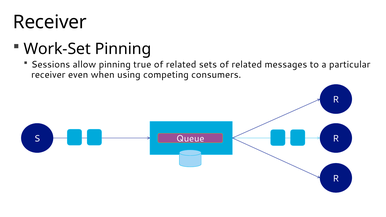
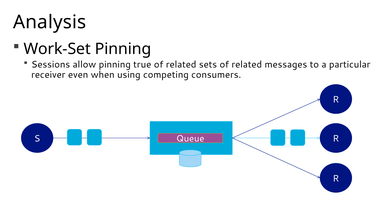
Receiver: Receiver -> Analysis (50, 22)
